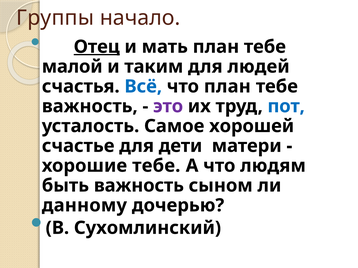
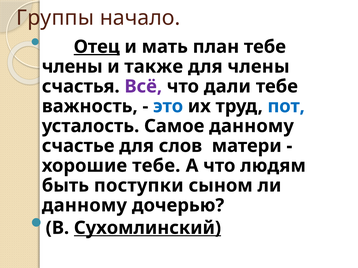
малой: малой -> члены (72, 67)
таким: таким -> также (154, 67)
для людей: людей -> члены (259, 67)
Всё colour: blue -> purple (143, 87)
что план: план -> дали (227, 87)
это colour: purple -> blue (168, 106)
Самое хорошей: хорошей -> данному (252, 126)
дети: дети -> слов (180, 146)
быть важность: важность -> поступки (139, 186)
Сухомлинский underline: none -> present (147, 228)
